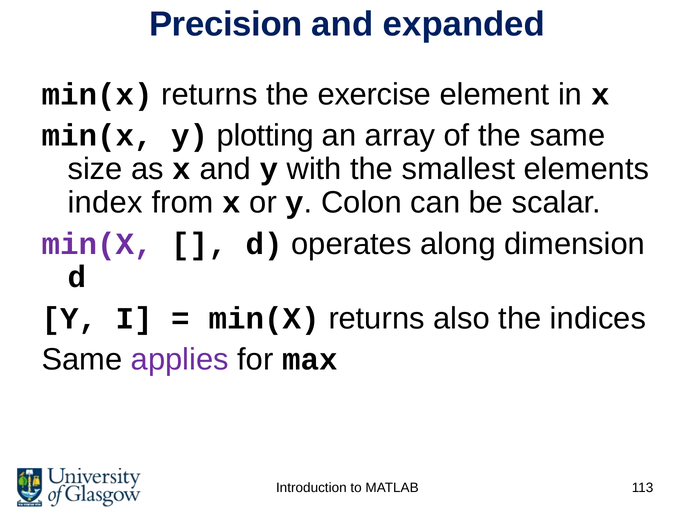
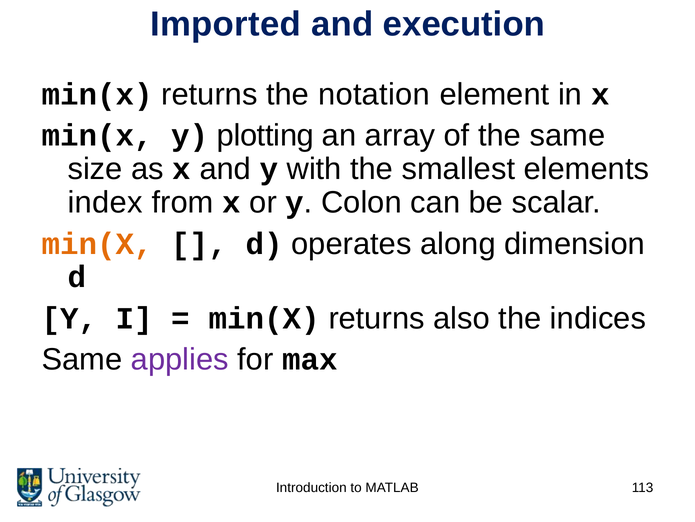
Precision: Precision -> Imported (226, 24)
expanded: expanded -> execution (464, 24)
exercise: exercise -> notation (374, 94)
min(X colour: purple -> orange (97, 243)
